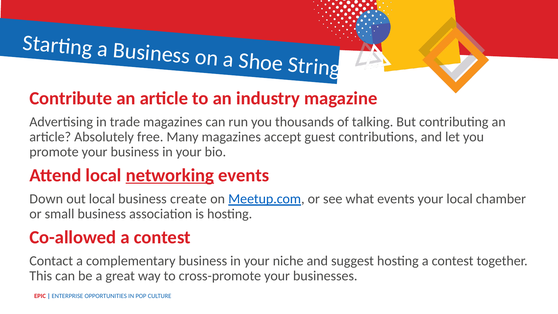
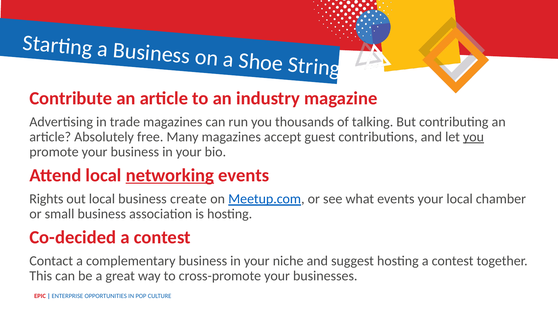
you underline: none -> present (473, 137)
Down: Down -> Rights (46, 199)
Co-allowed: Co-allowed -> Co-decided (73, 237)
